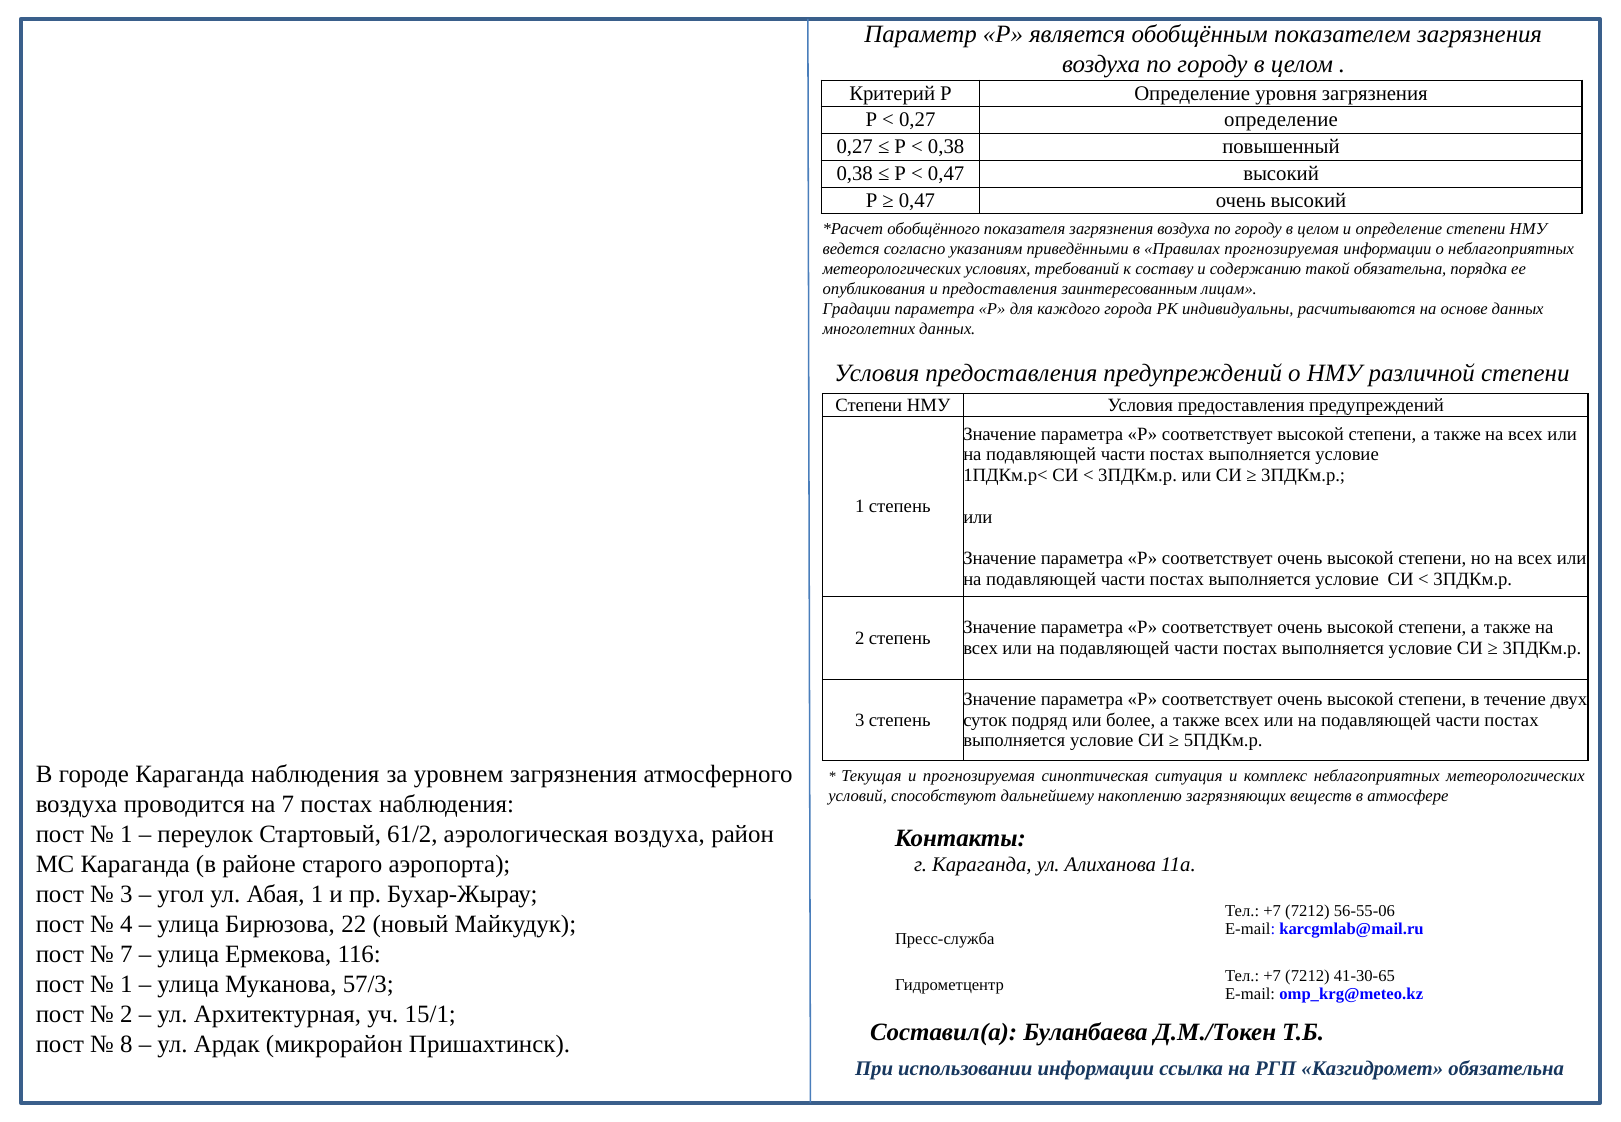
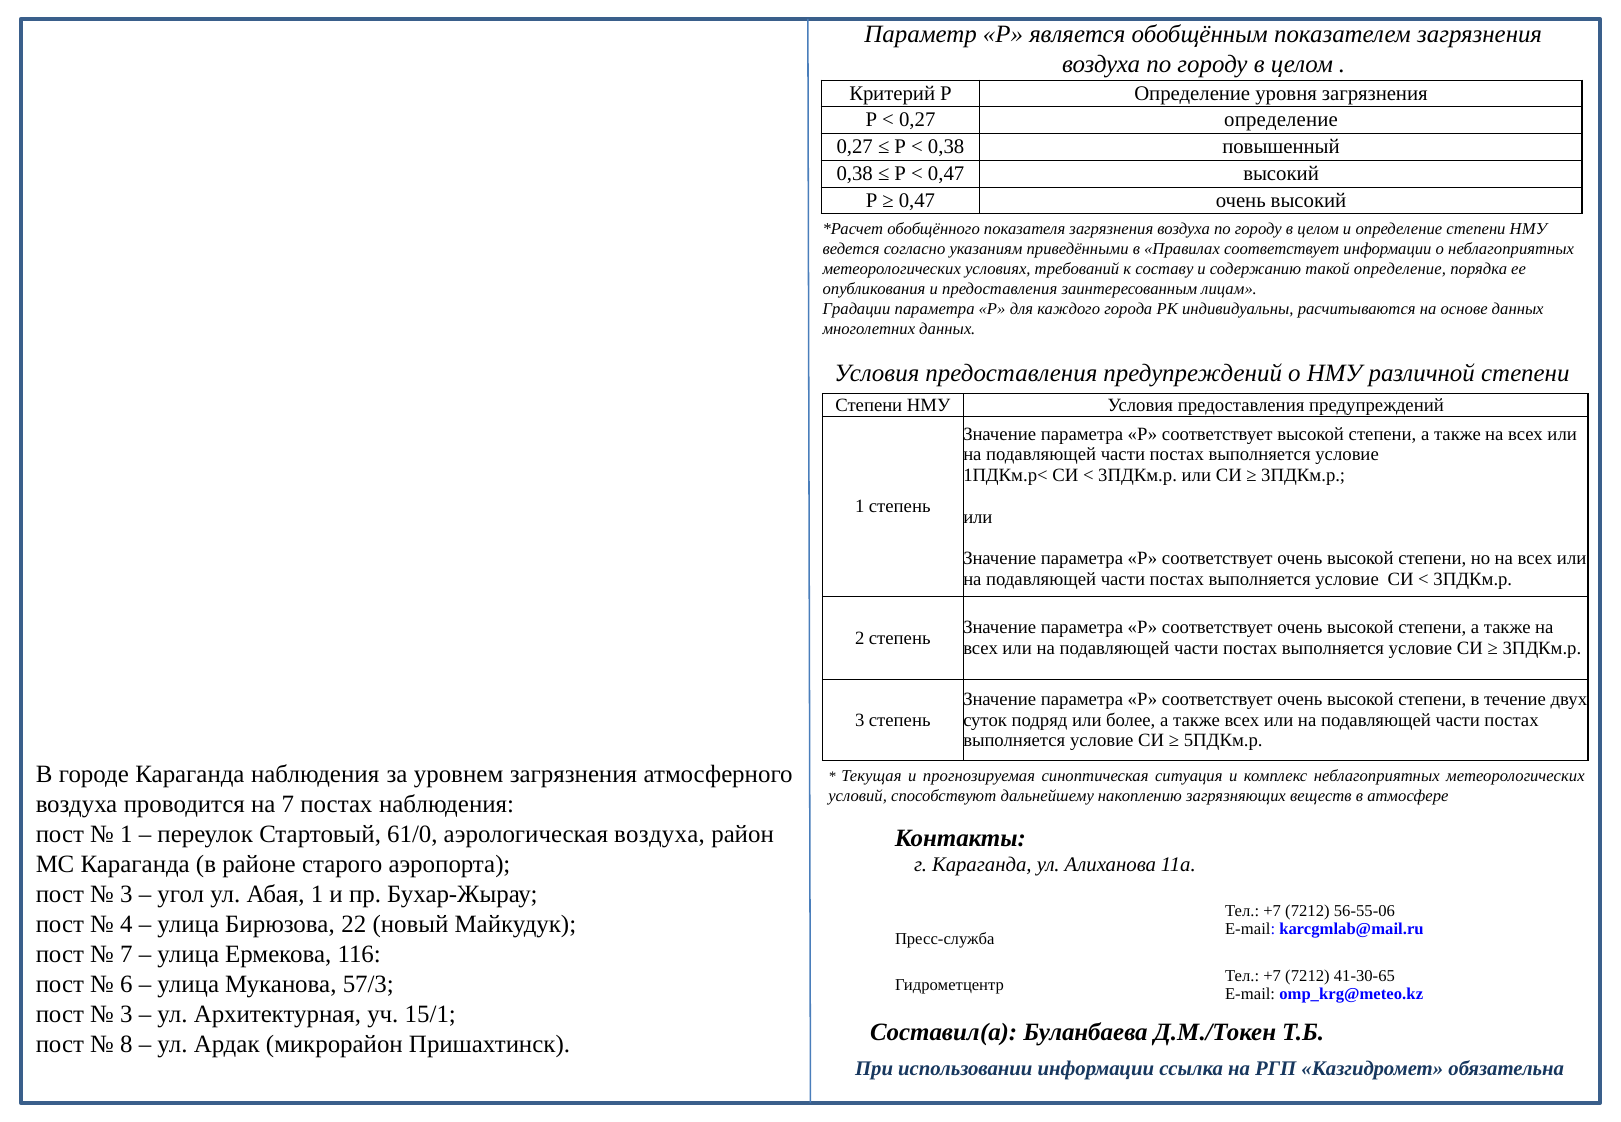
Правилах прогнозируемая: прогнозируемая -> соответствует (1282, 249)
такой обязательна: обязательна -> определение (1400, 269)
61/2: 61/2 -> 61/0 (412, 835)
1: 1 -> 6 (126, 984)
2: 2 -> 3 (126, 1014)
